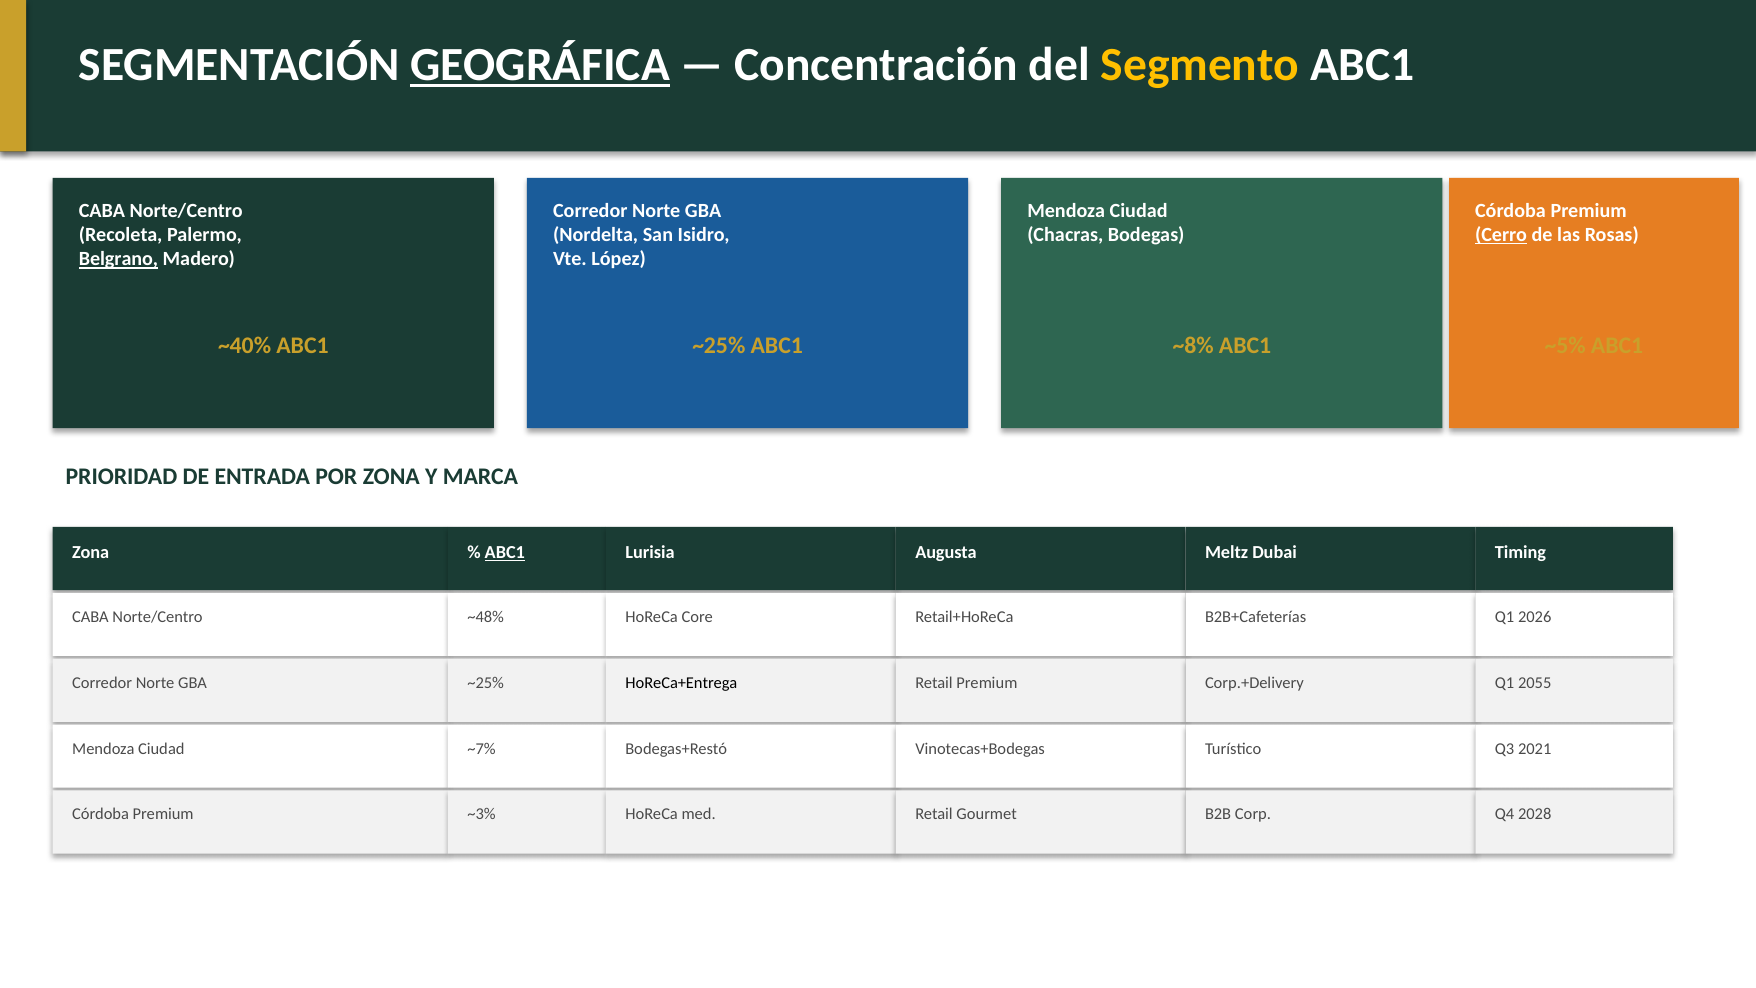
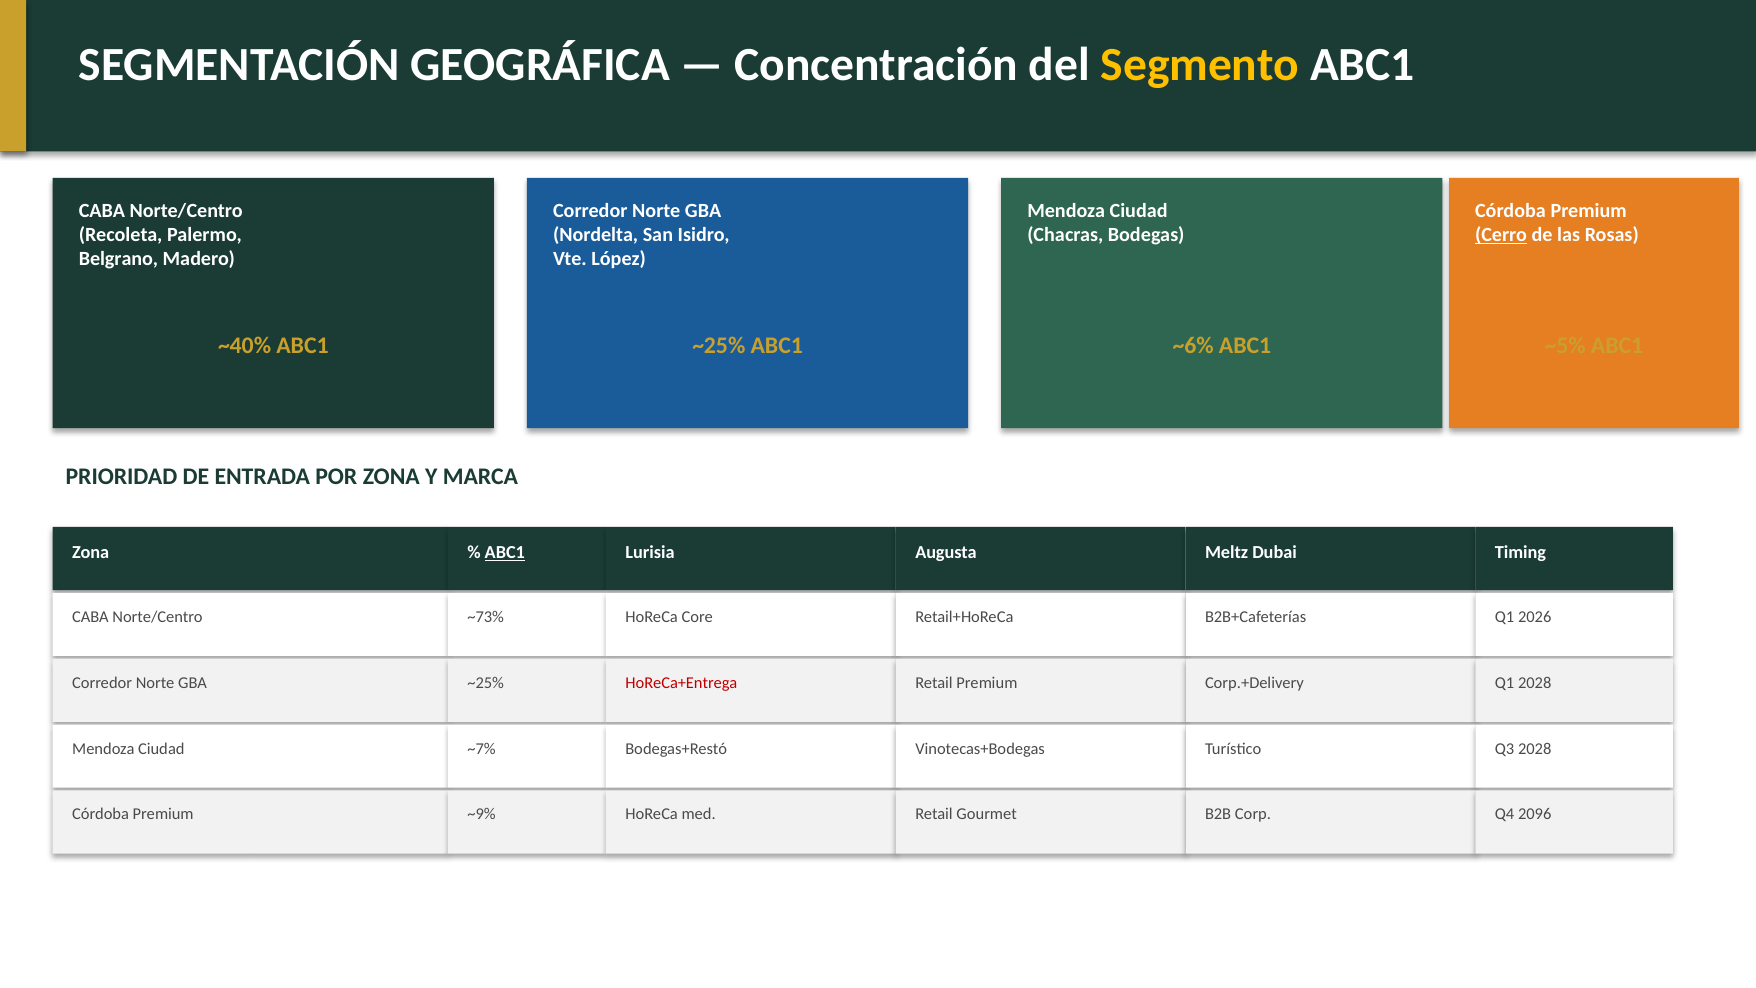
GEOGRÁFICA underline: present -> none (540, 65)
Belgrano underline: present -> none (118, 259)
~8%: ~8% -> ~6% (1193, 345)
~48%: ~48% -> ~73% (486, 617)
HoReCa+Entrega colour: black -> red (681, 683)
Q1 2055: 2055 -> 2028 (1535, 683)
Q3 2021: 2021 -> 2028 (1535, 749)
~3%: ~3% -> ~9% (482, 814)
2028: 2028 -> 2096 (1535, 814)
